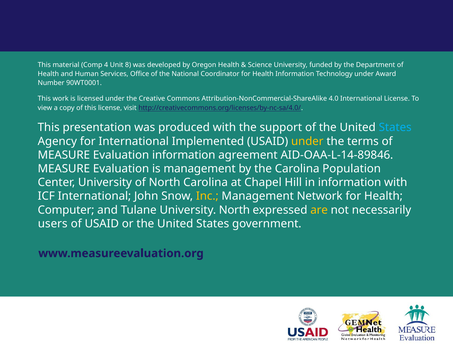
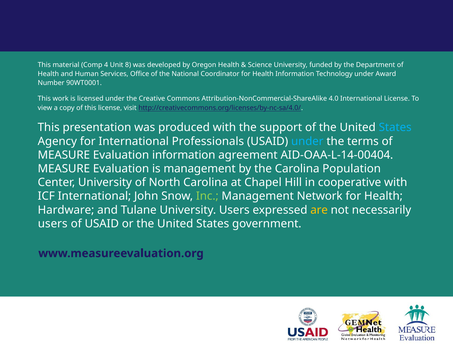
Implemented: Implemented -> Professionals (208, 141)
under colour: yellow -> light blue (307, 141)
AID-OAA-L-14-89846: AID-OAA-L-14-89846 -> AID-OAA-L-14-00404 (337, 155)
in information: information -> cooperative (350, 182)
Inc colour: yellow -> light green (207, 196)
Computer: Computer -> Hardware (66, 210)
University North: North -> Users (234, 210)
